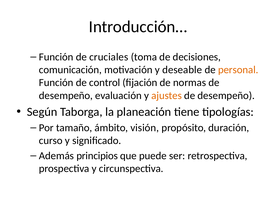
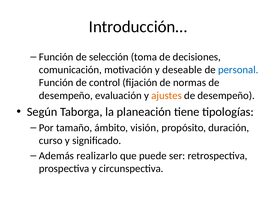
cruciales: cruciales -> selección (109, 57)
personal colour: orange -> blue (238, 70)
principios: principios -> realizarlo (97, 156)
